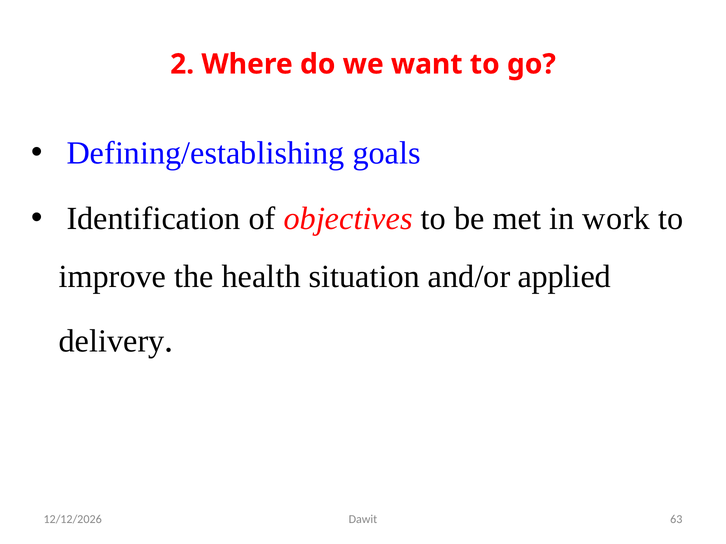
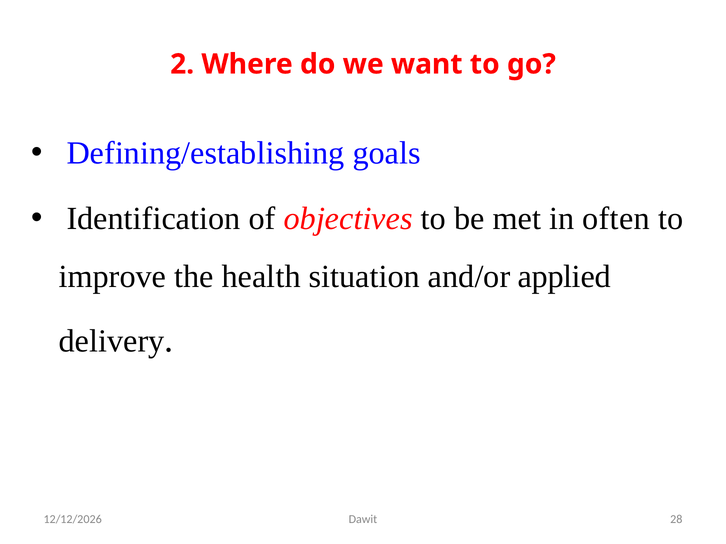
work: work -> often (616, 219)
63: 63 -> 28 (676, 520)
